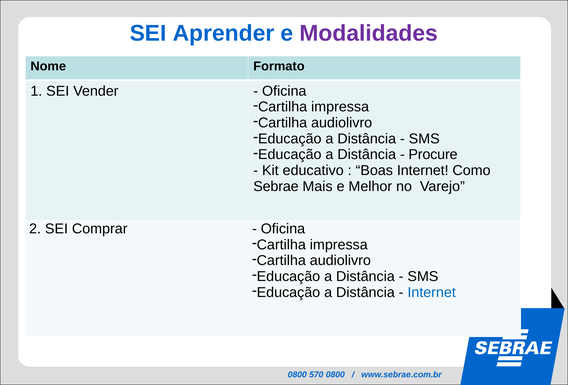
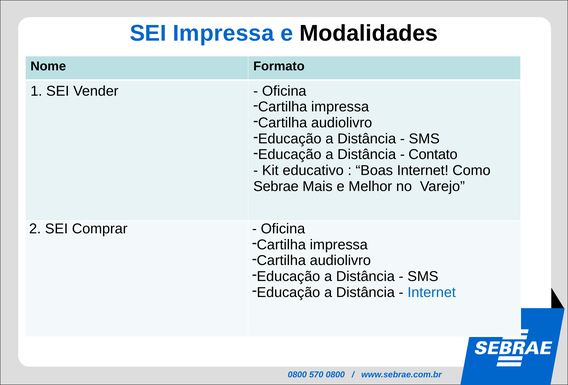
SEI Aprender: Aprender -> Impressa (223, 33)
Modalidades colour: purple -> black (369, 33)
Procure: Procure -> Contato (433, 155)
